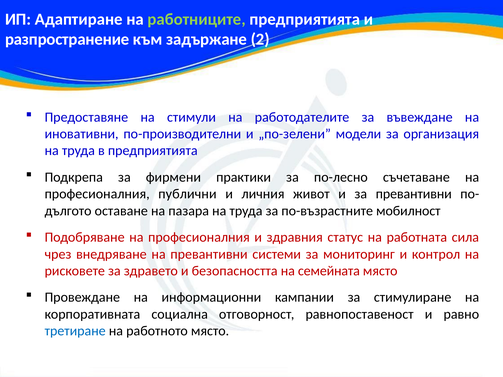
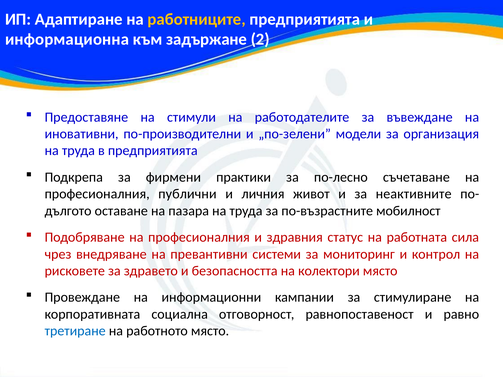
работниците colour: light green -> yellow (197, 19)
разпространение: разпространение -> информационна (67, 39)
за превантивни: превантивни -> неактивните (414, 194)
семейната: семейната -> колектори (329, 271)
